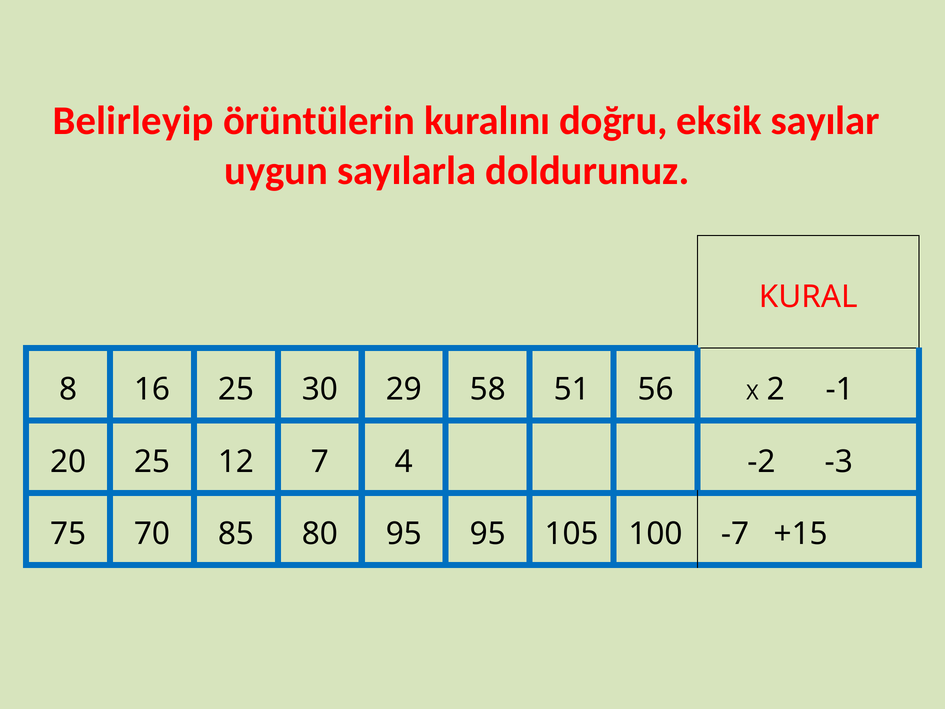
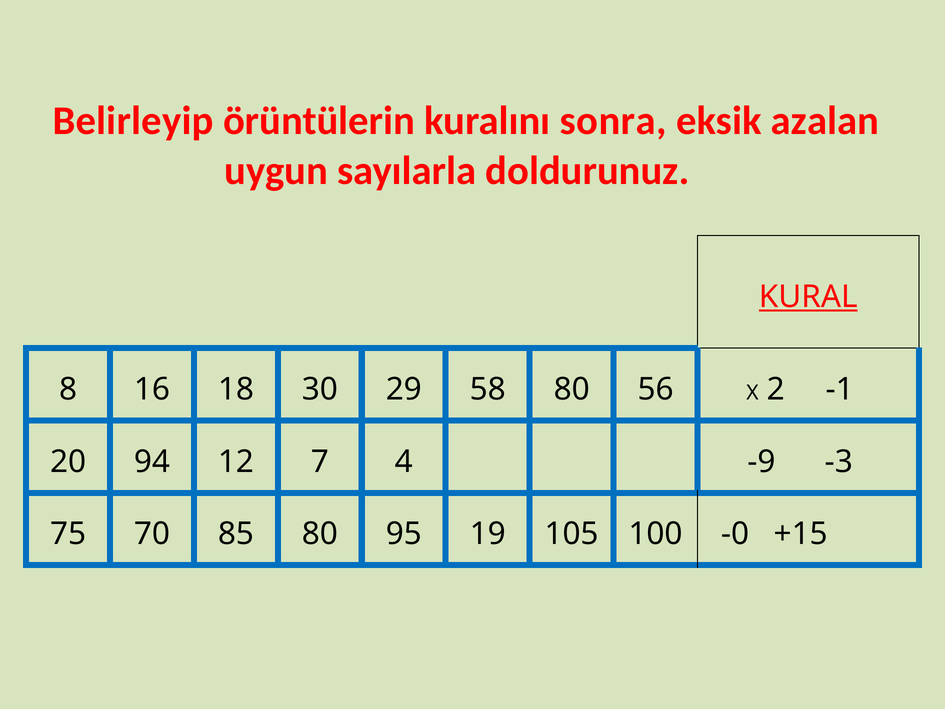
doğru: doğru -> sonra (613, 121)
sayılar: sayılar -> azalan (825, 121)
KURAL underline: none -> present (808, 297)
16 25: 25 -> 18 (236, 389)
58 51: 51 -> 80 (572, 389)
20 25: 25 -> 94 (152, 462)
-2: -2 -> -9 (761, 462)
95 95: 95 -> 19 (488, 534)
-7: -7 -> -0 (735, 534)
